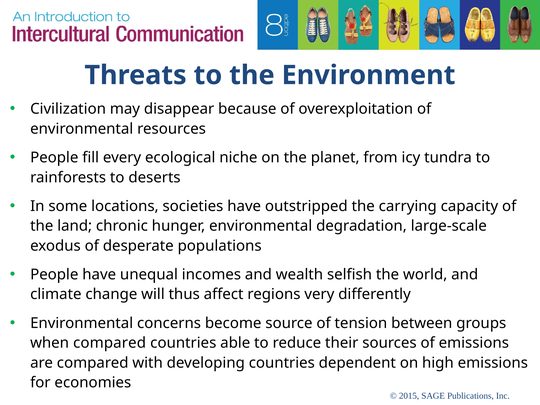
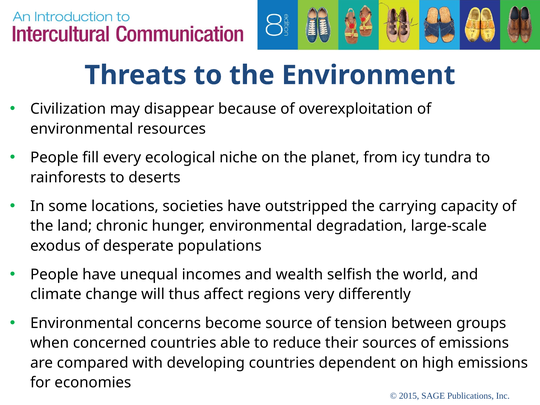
when compared: compared -> concerned (110, 343)
